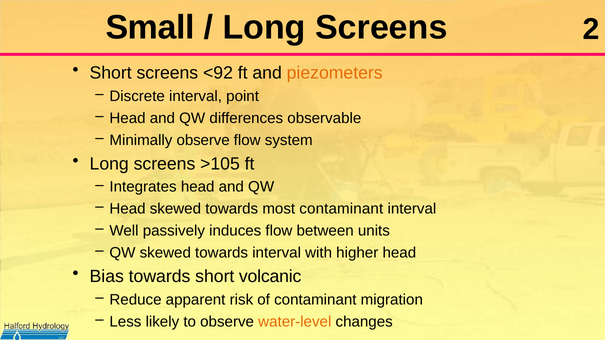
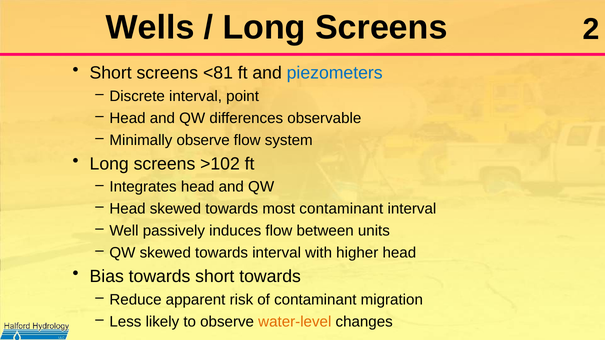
Small: Small -> Wells (150, 27)
<92: <92 -> <81 (218, 73)
piezometers colour: orange -> blue (335, 73)
>105: >105 -> >102 (220, 164)
short volcanic: volcanic -> towards (270, 277)
